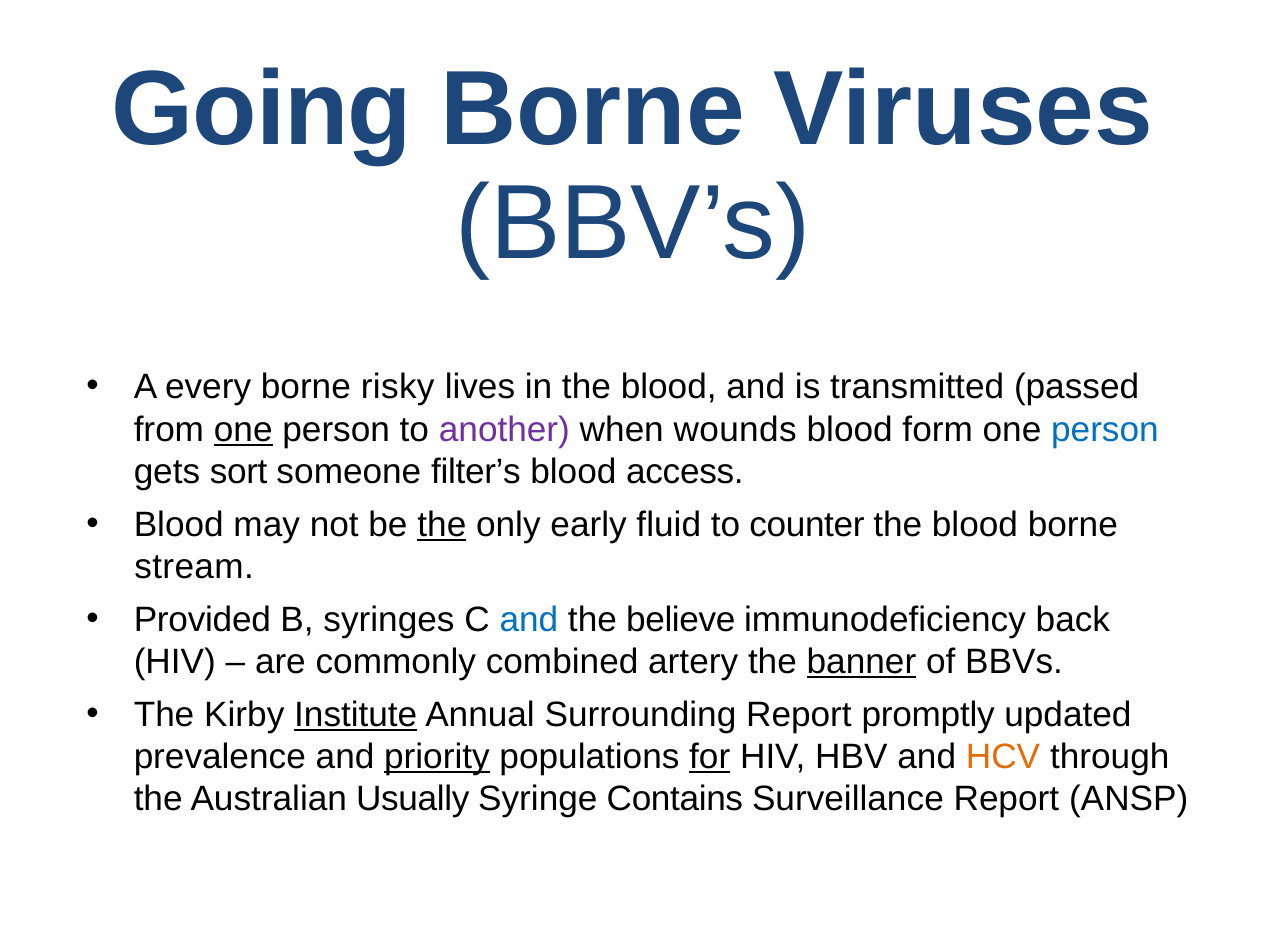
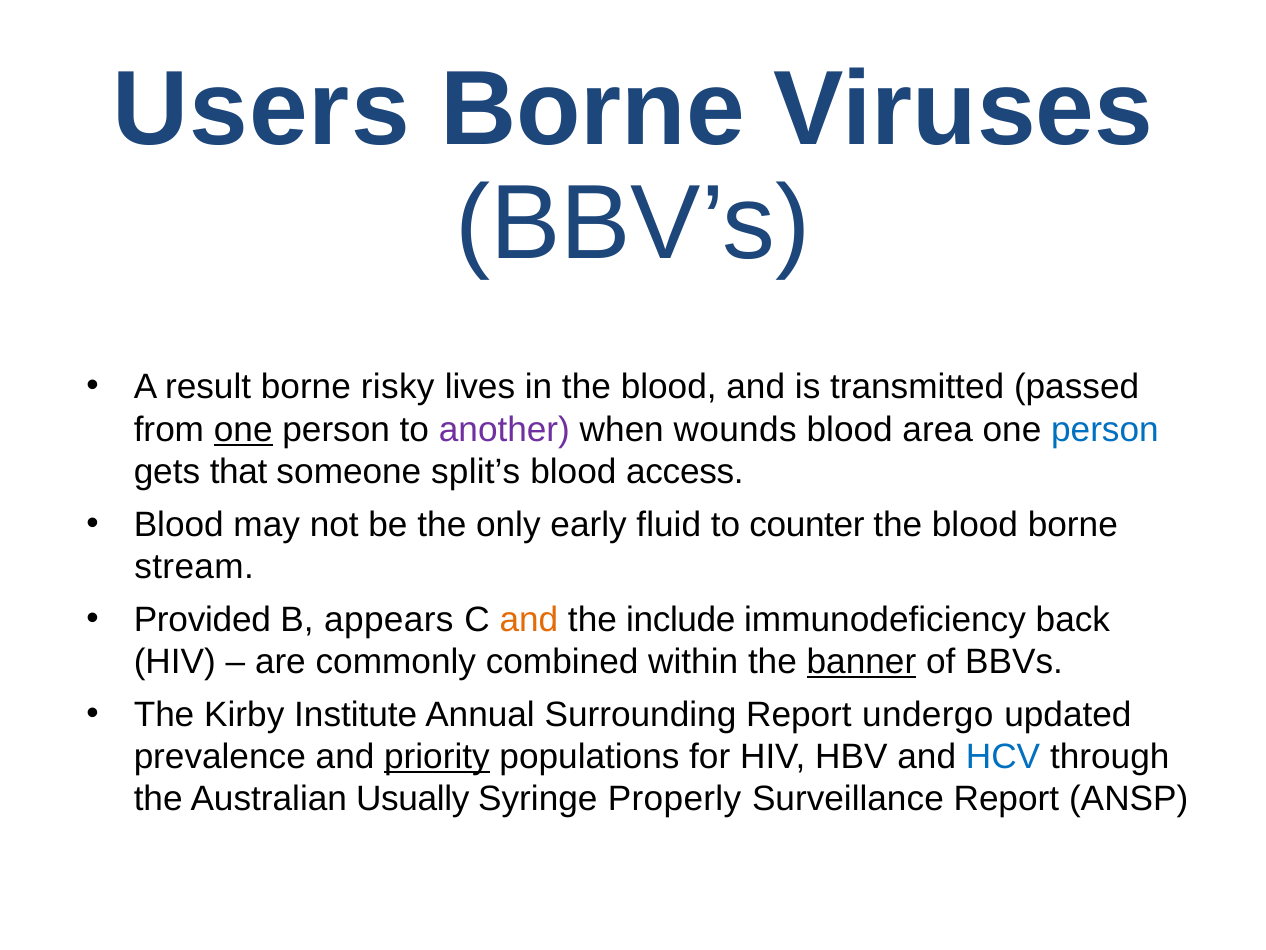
Going: Going -> Users (261, 110)
every: every -> result (208, 387)
form: form -> area (938, 429)
sort: sort -> that (239, 471)
filter’s: filter’s -> split’s (476, 471)
the underline: present -> none (442, 524)
syringes: syringes -> appears (389, 619)
and colour: blue -> orange (529, 619)
believe: believe -> include (681, 619)
artery: artery -> within (693, 661)
Institute underline: present -> none (356, 714)
promptly: promptly -> undergo (928, 714)
for underline: present -> none (710, 756)
HCV colour: orange -> blue (1003, 756)
Contains: Contains -> Properly (675, 799)
